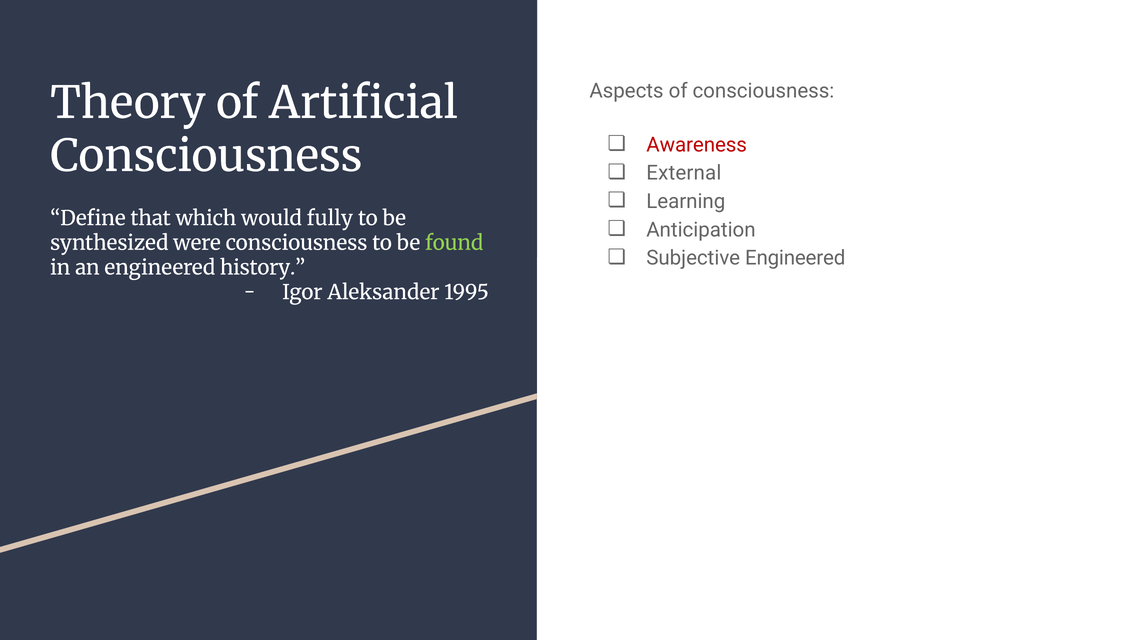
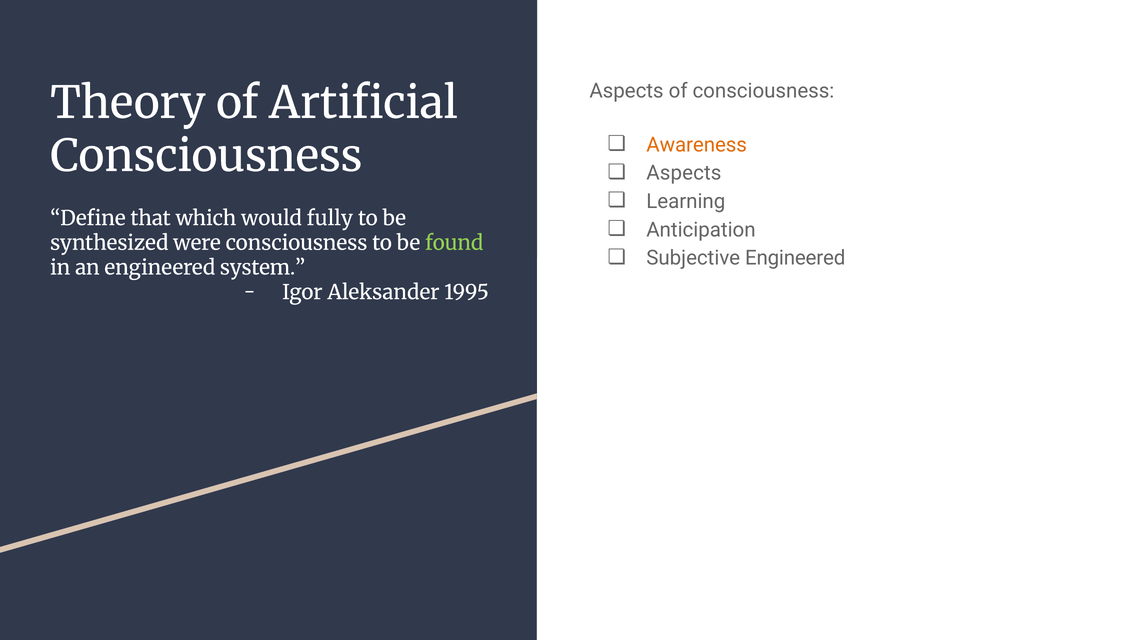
Awareness colour: red -> orange (697, 145)
External: External -> Aspects (684, 173)
history: history -> system (263, 268)
